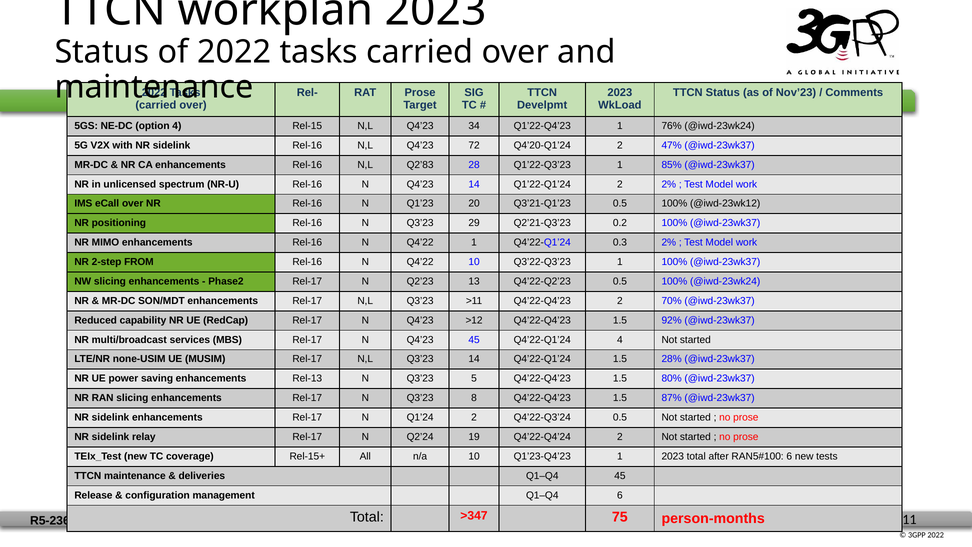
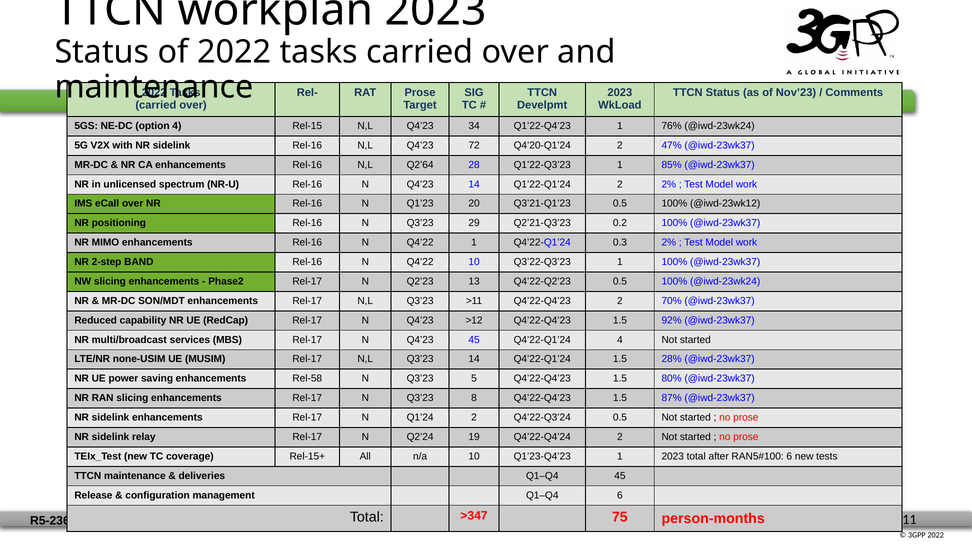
Q2’83: Q2’83 -> Q2’64 (420, 165)
FROM: FROM -> BAND (139, 262)
Rel-13: Rel-13 -> Rel-58 (307, 378)
